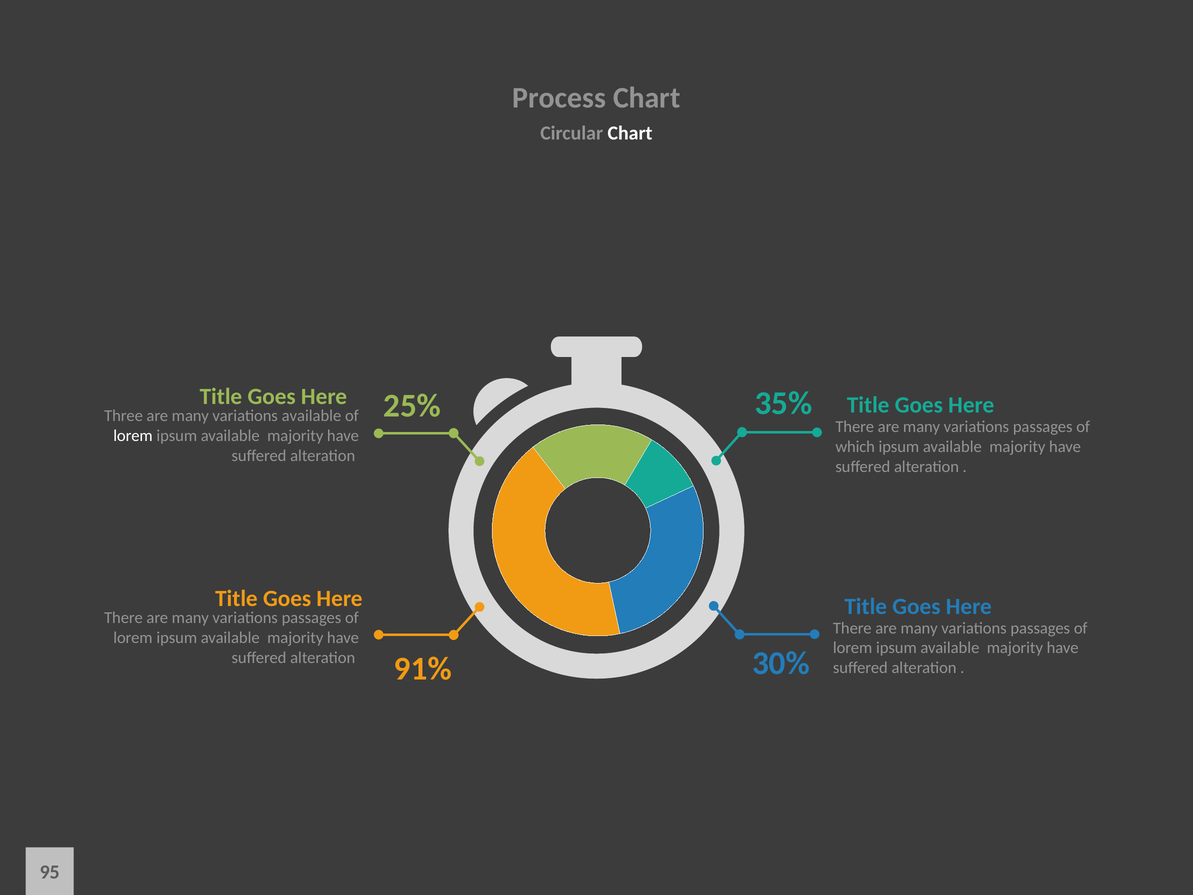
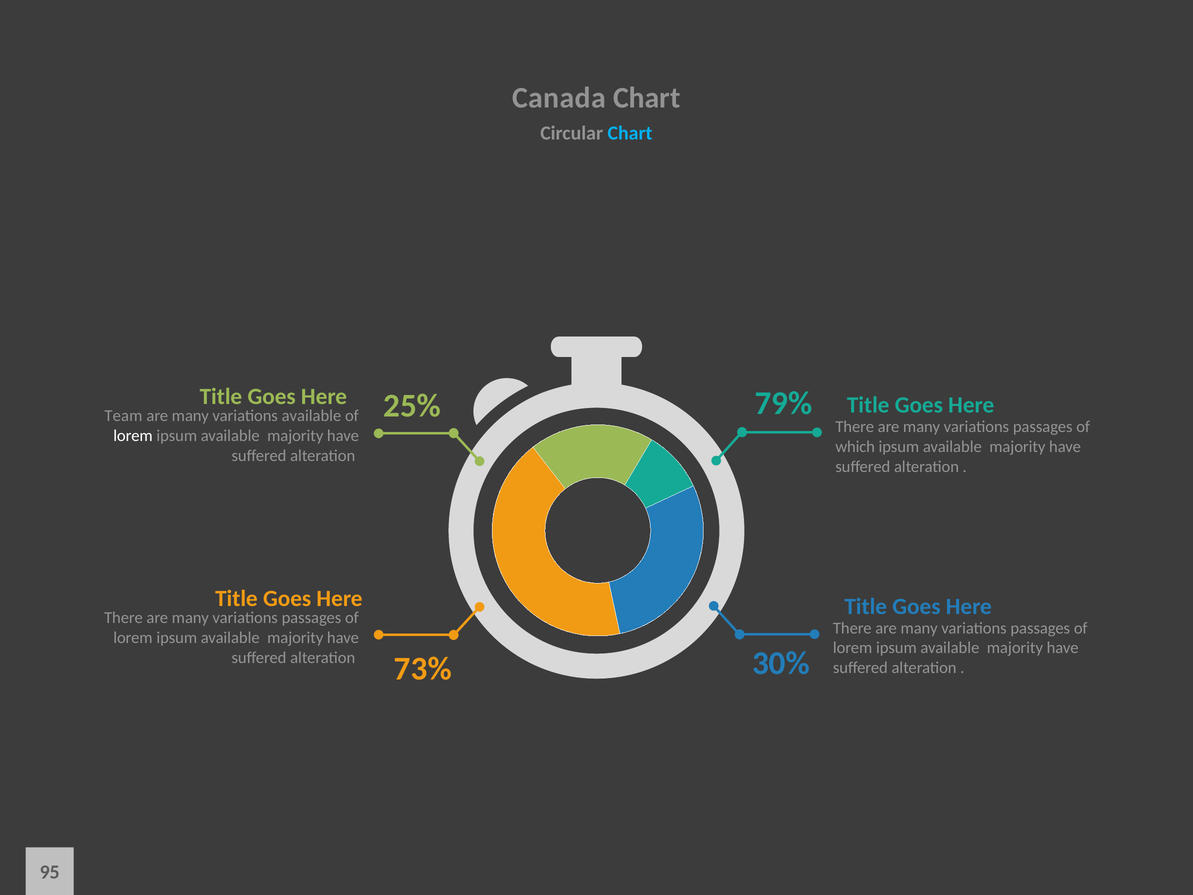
Process: Process -> Canada (559, 98)
Chart colour: white -> light blue (630, 133)
35%: 35% -> 79% (783, 403)
Three: Three -> Team (123, 416)
91%: 91% -> 73% (423, 668)
